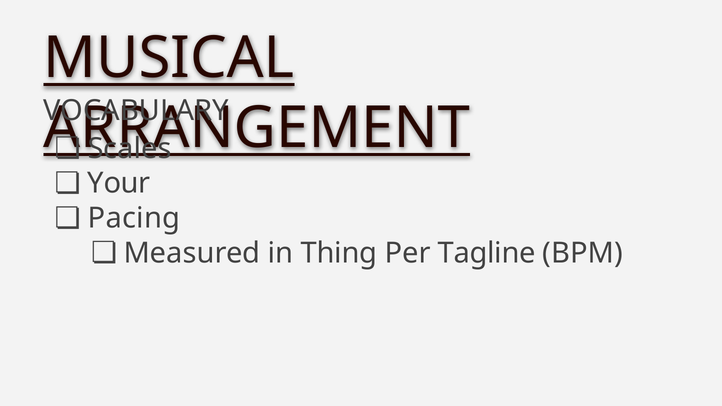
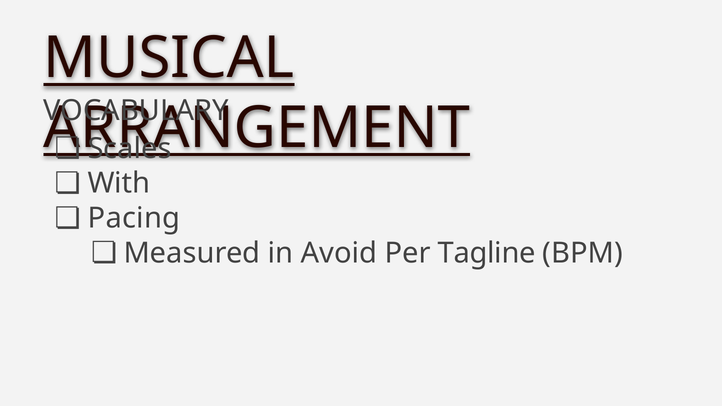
Your: Your -> With (119, 183)
Thing: Thing -> Avoid (339, 253)
